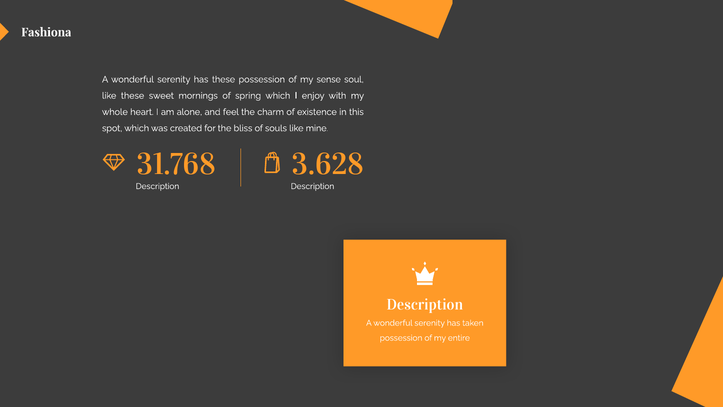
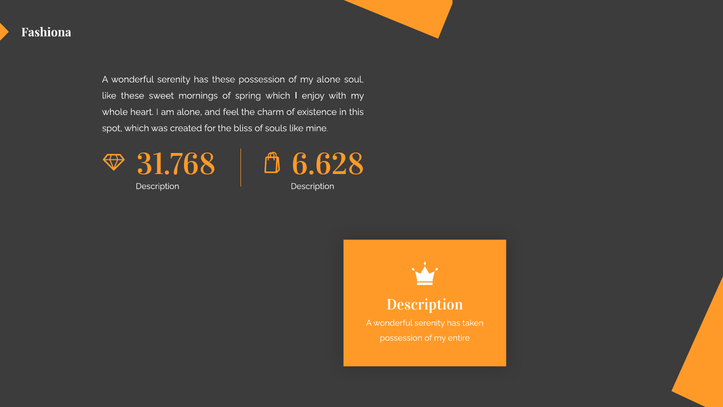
my sense: sense -> alone (329, 79)
3.628: 3.628 -> 6.628 (328, 164)
